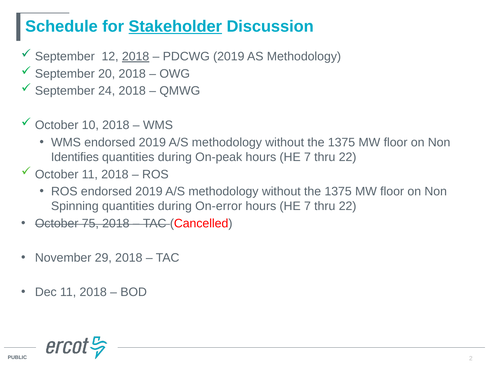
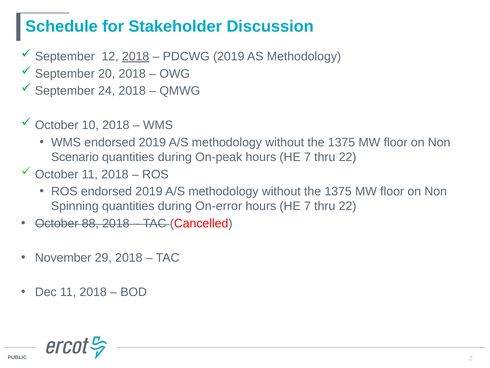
Stakeholder underline: present -> none (175, 26)
Identifies: Identifies -> Scenario (75, 157)
75: 75 -> 88 (90, 223)
